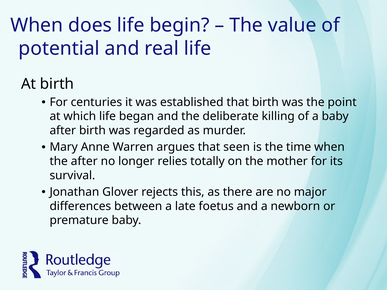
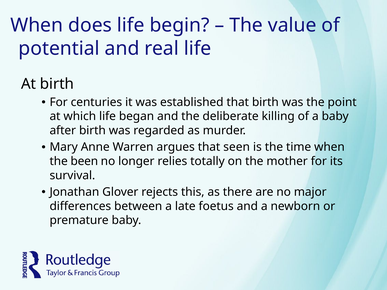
the after: after -> been (84, 161)
